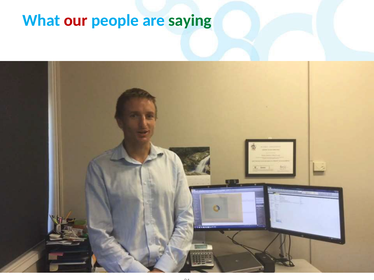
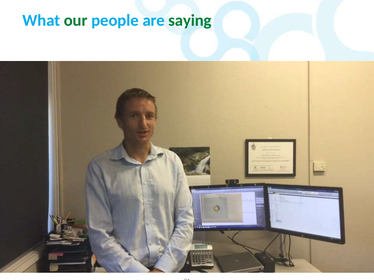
our colour: red -> green (76, 20)
